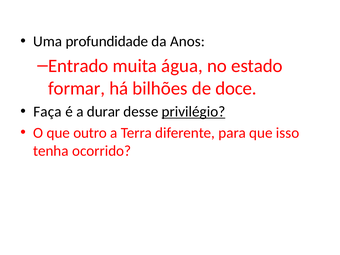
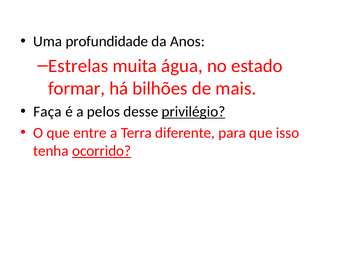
Entrado: Entrado -> Estrelas (78, 66)
doce: doce -> mais (236, 88)
durar: durar -> pelos (103, 112)
outro: outro -> entre (90, 133)
ocorrido underline: none -> present (102, 151)
